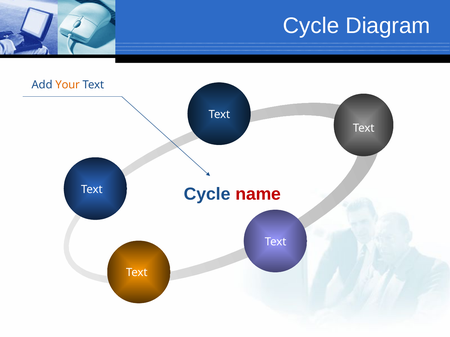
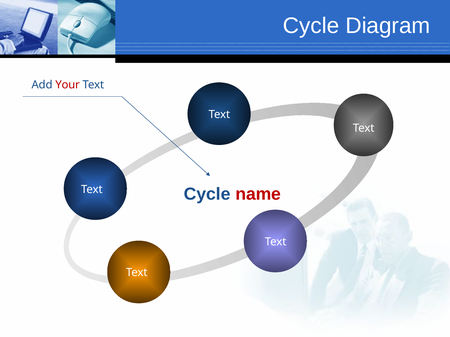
Your colour: orange -> red (68, 85)
